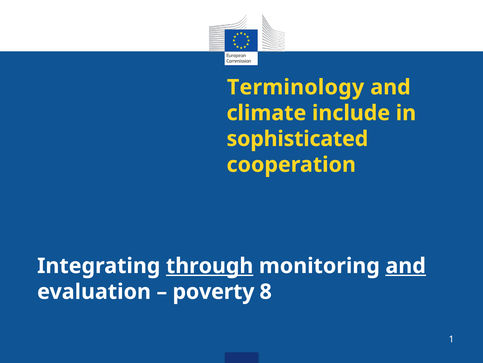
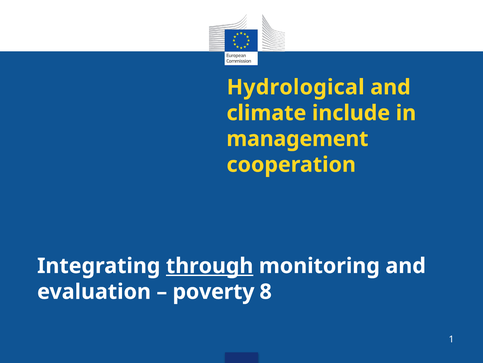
Terminology: Terminology -> Hydrological (296, 87)
sophisticated: sophisticated -> management (297, 139)
and underline: present -> none (406, 265)
